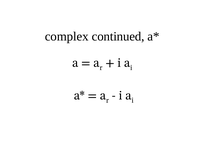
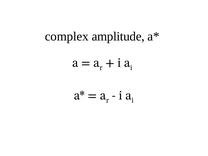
continued: continued -> amplitude (118, 36)
